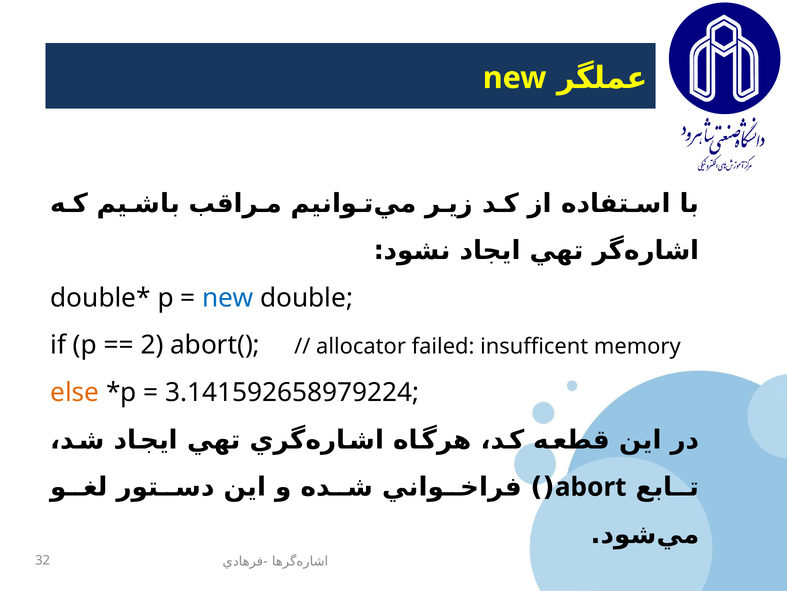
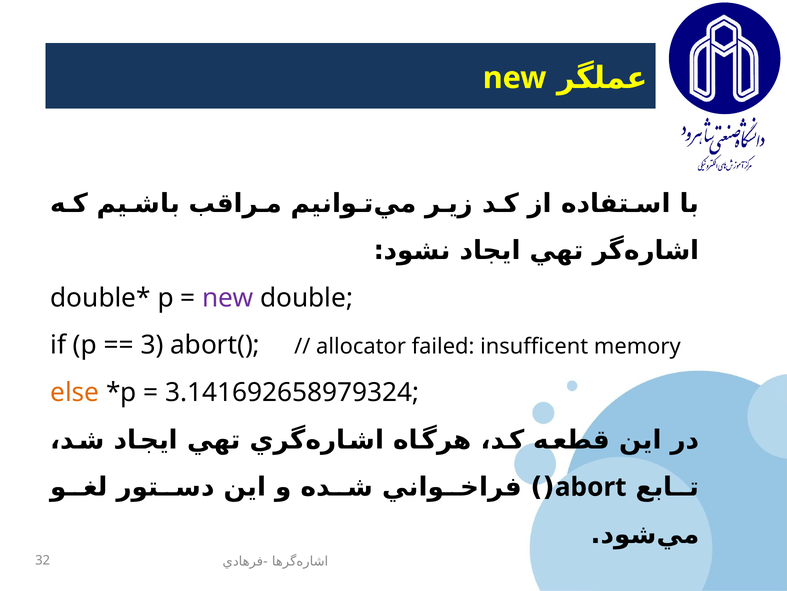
new colour: blue -> purple (228, 298)
2: 2 -> 3 (152, 345)
3.141592658979224: 3.141592658979224 -> 3.141692658979324 (292, 392)
